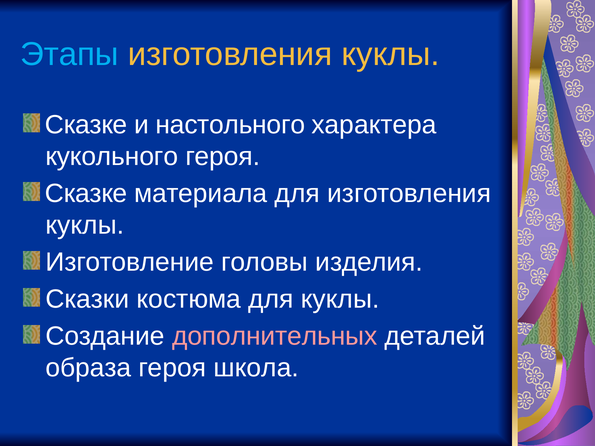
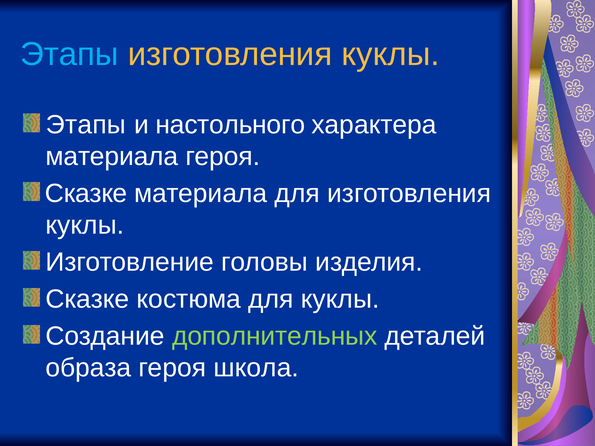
Сказке: Сказке -> Этапы (86, 125)
кукольного: кукольного -> материала (112, 156)
Сказки: Сказки -> Сказке (87, 299)
дополнительных colour: pink -> light green (275, 336)
